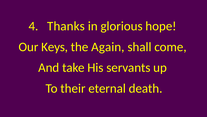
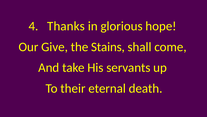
Keys: Keys -> Give (55, 47)
Again: Again -> Stains (108, 47)
